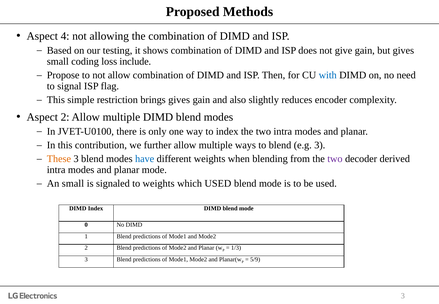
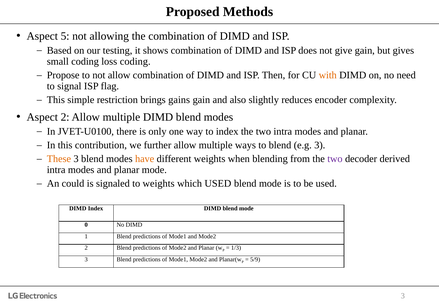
4: 4 -> 5 (65, 36)
loss include: include -> coding (135, 61)
with colour: blue -> orange (328, 75)
brings gives: gives -> gains (179, 100)
have colour: blue -> orange (145, 159)
An small: small -> could (73, 184)
